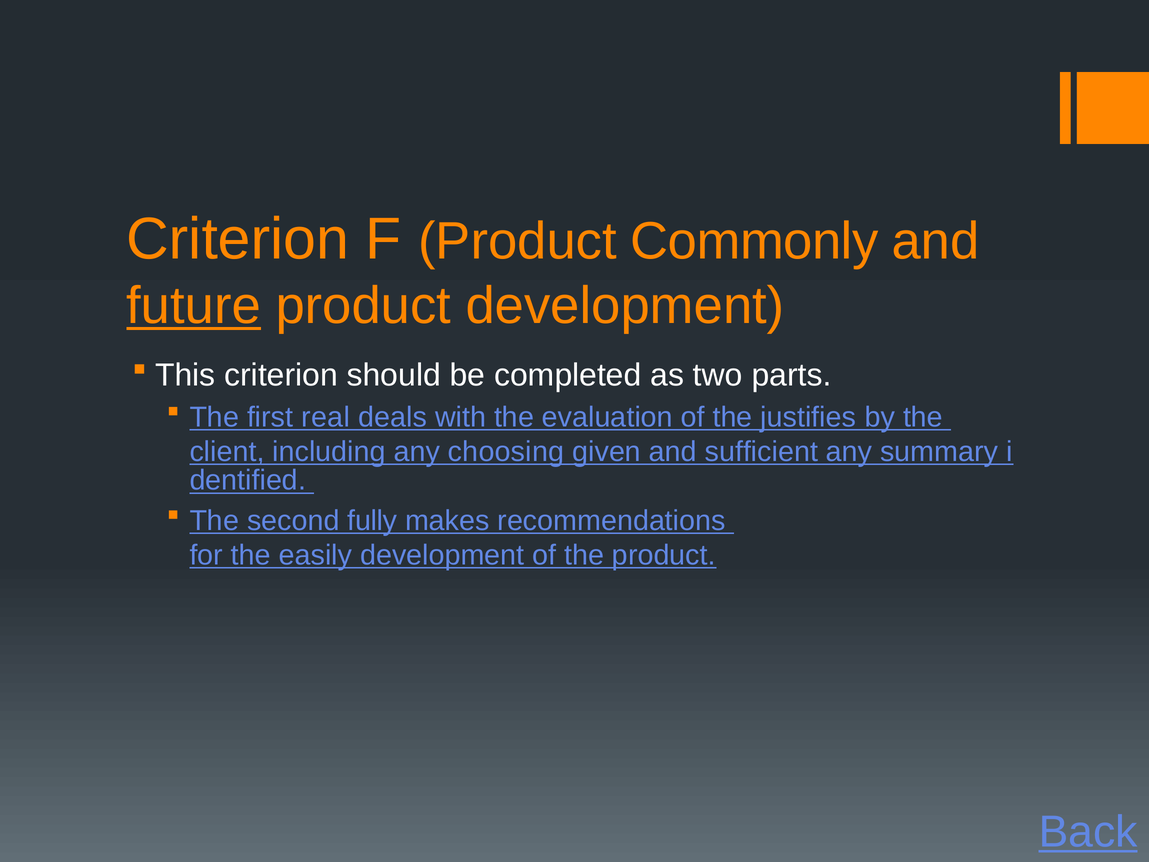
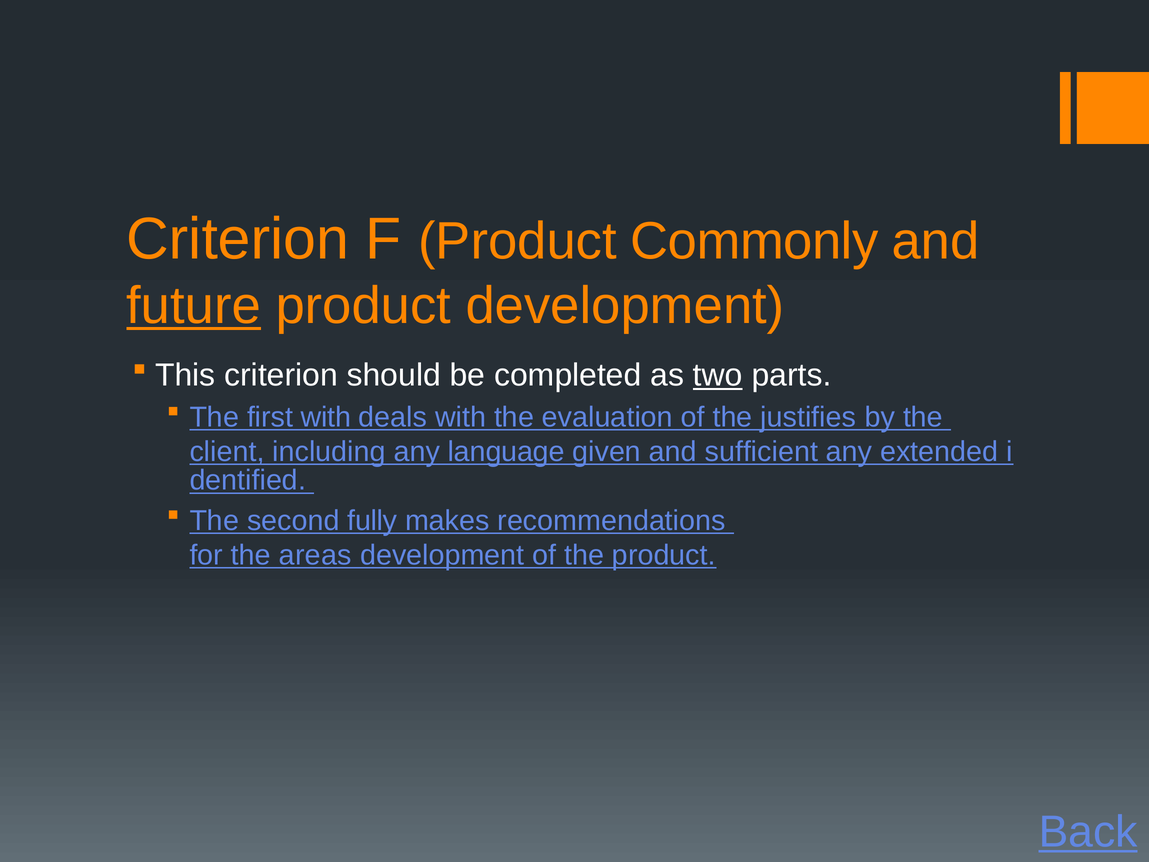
two underline: none -> present (718, 375)
first real: real -> with (326, 417)
choosing: choosing -> language (506, 452)
summary: summary -> extended (939, 452)
easily: easily -> areas (315, 555)
